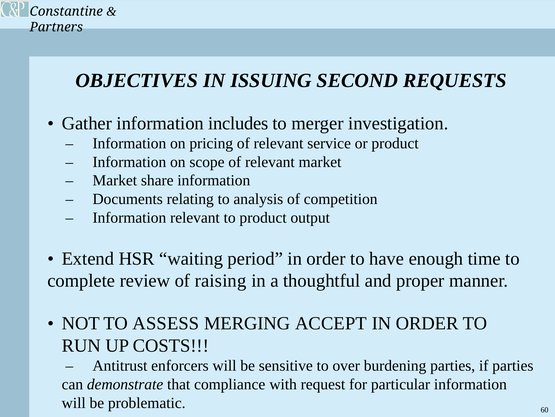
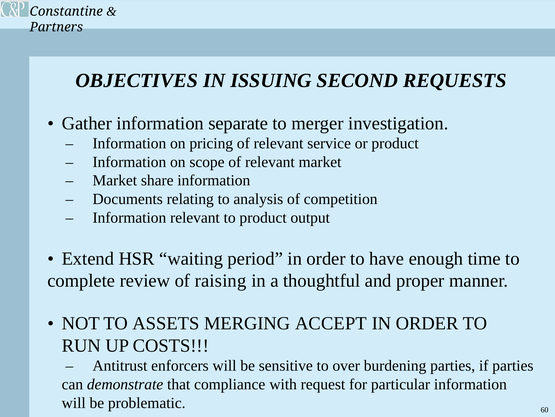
includes: includes -> separate (238, 123)
ASSESS: ASSESS -> ASSETS (166, 323)
